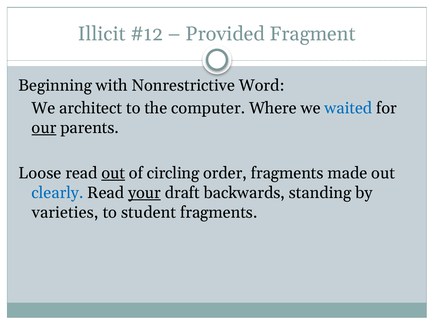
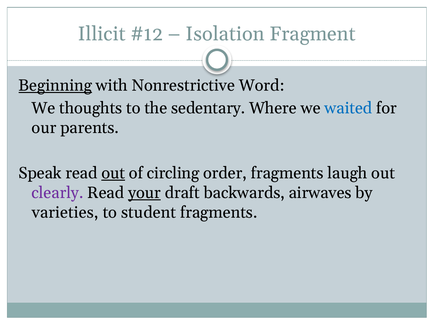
Provided: Provided -> Isolation (225, 34)
Beginning underline: none -> present (55, 86)
architect: architect -> thoughts (91, 108)
computer: computer -> sedentary (208, 108)
our underline: present -> none (44, 128)
Loose: Loose -> Speak (40, 174)
made: made -> laugh (348, 174)
clearly colour: blue -> purple (57, 193)
standing: standing -> airwaves (320, 193)
